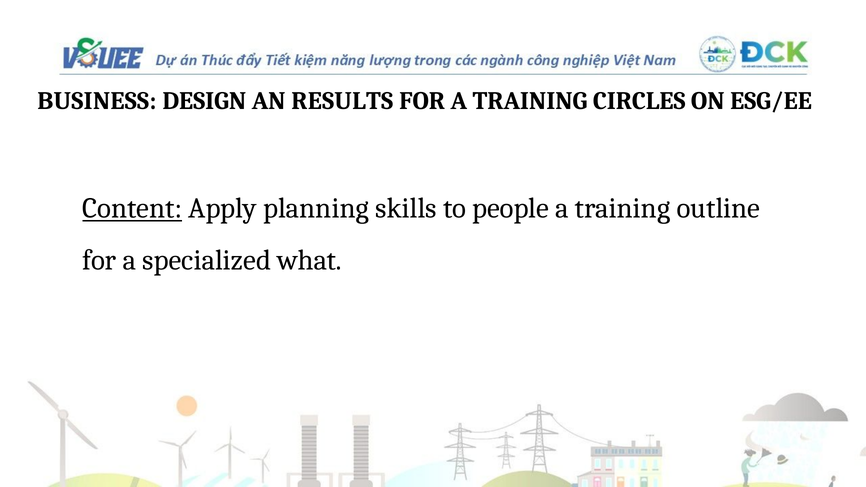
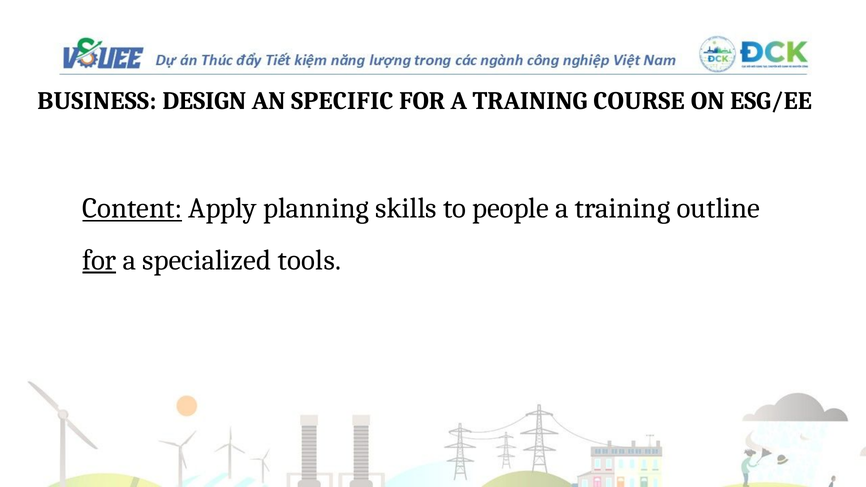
RESULTS: RESULTS -> SPECIFIC (342, 101)
CIRCLES: CIRCLES -> COURSE (639, 101)
for underline: none -> present (99, 260)
what: what -> tools (309, 260)
